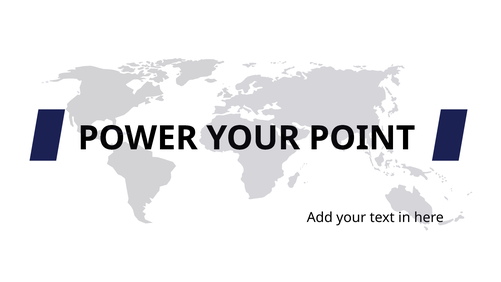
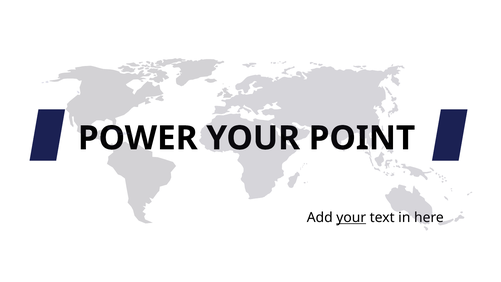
your underline: none -> present (351, 218)
